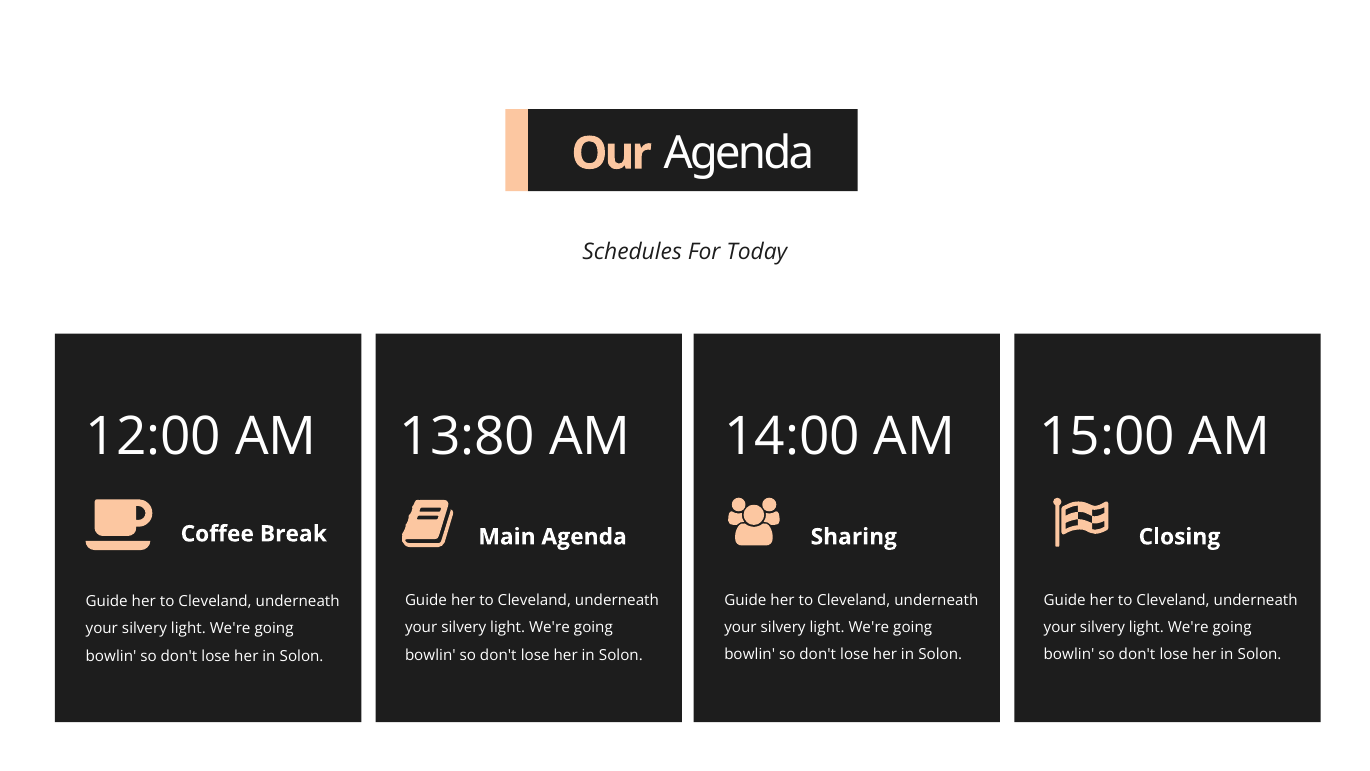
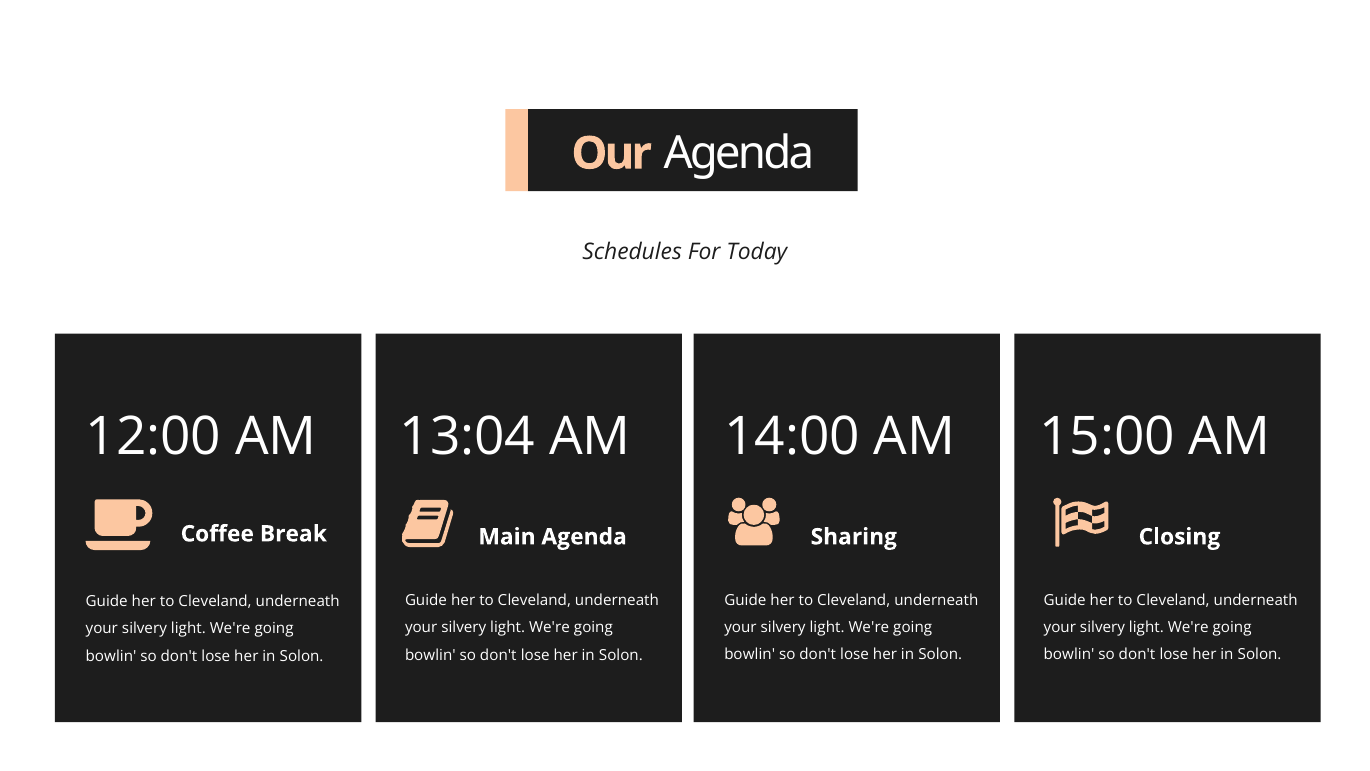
13:80: 13:80 -> 13:04 (468, 437)
